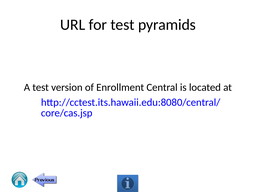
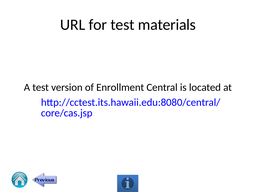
pyramids: pyramids -> materials (167, 25)
